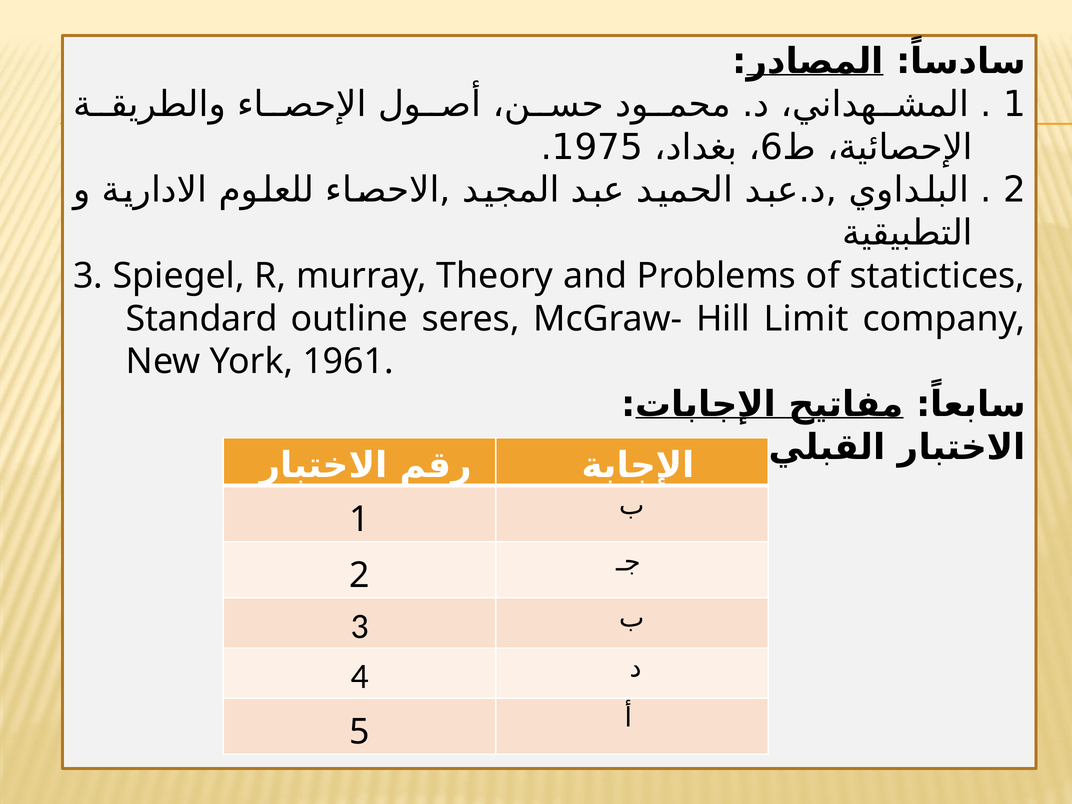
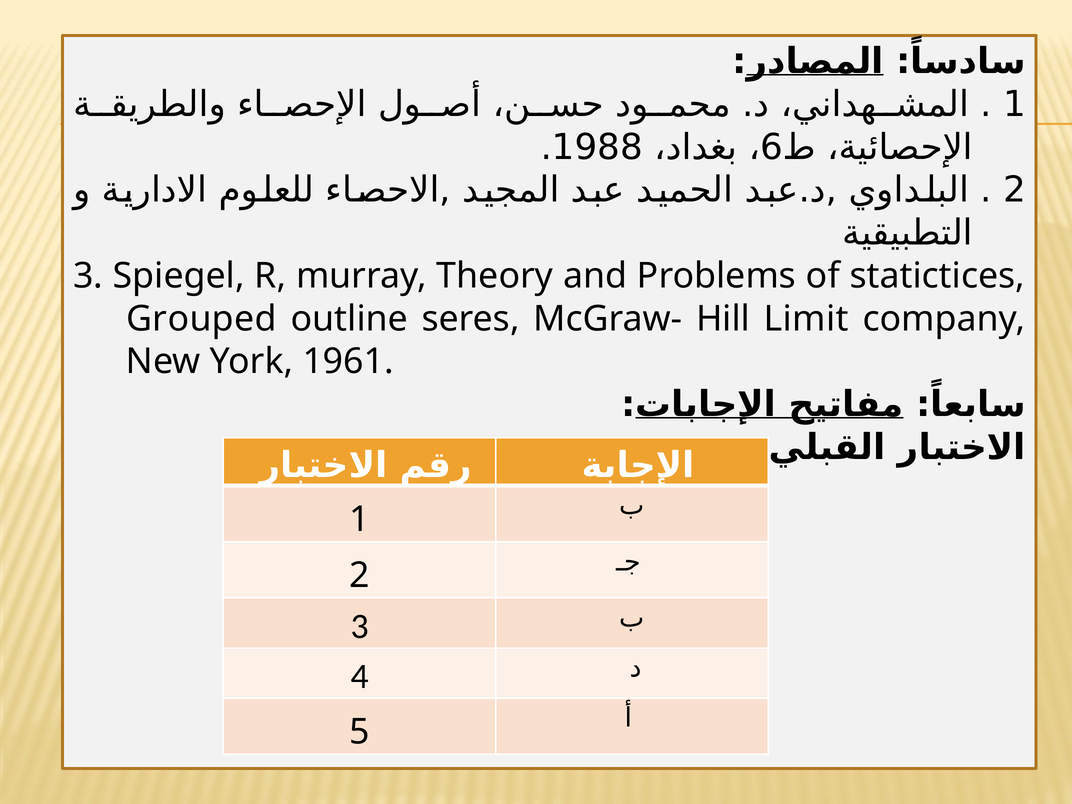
1975: 1975 -> 1988 (597, 147)
Standard: Standard -> Grouped (201, 319)
